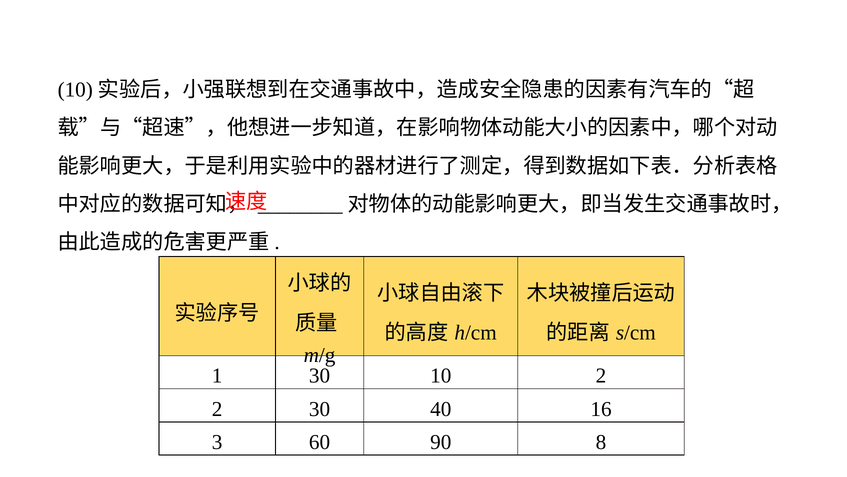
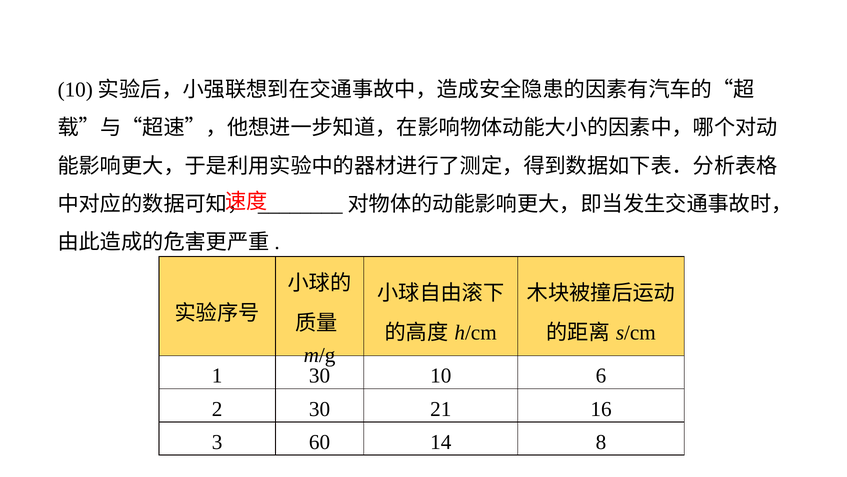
10 2: 2 -> 6 (601, 376)
40: 40 -> 21 (441, 409)
90: 90 -> 14 (441, 442)
